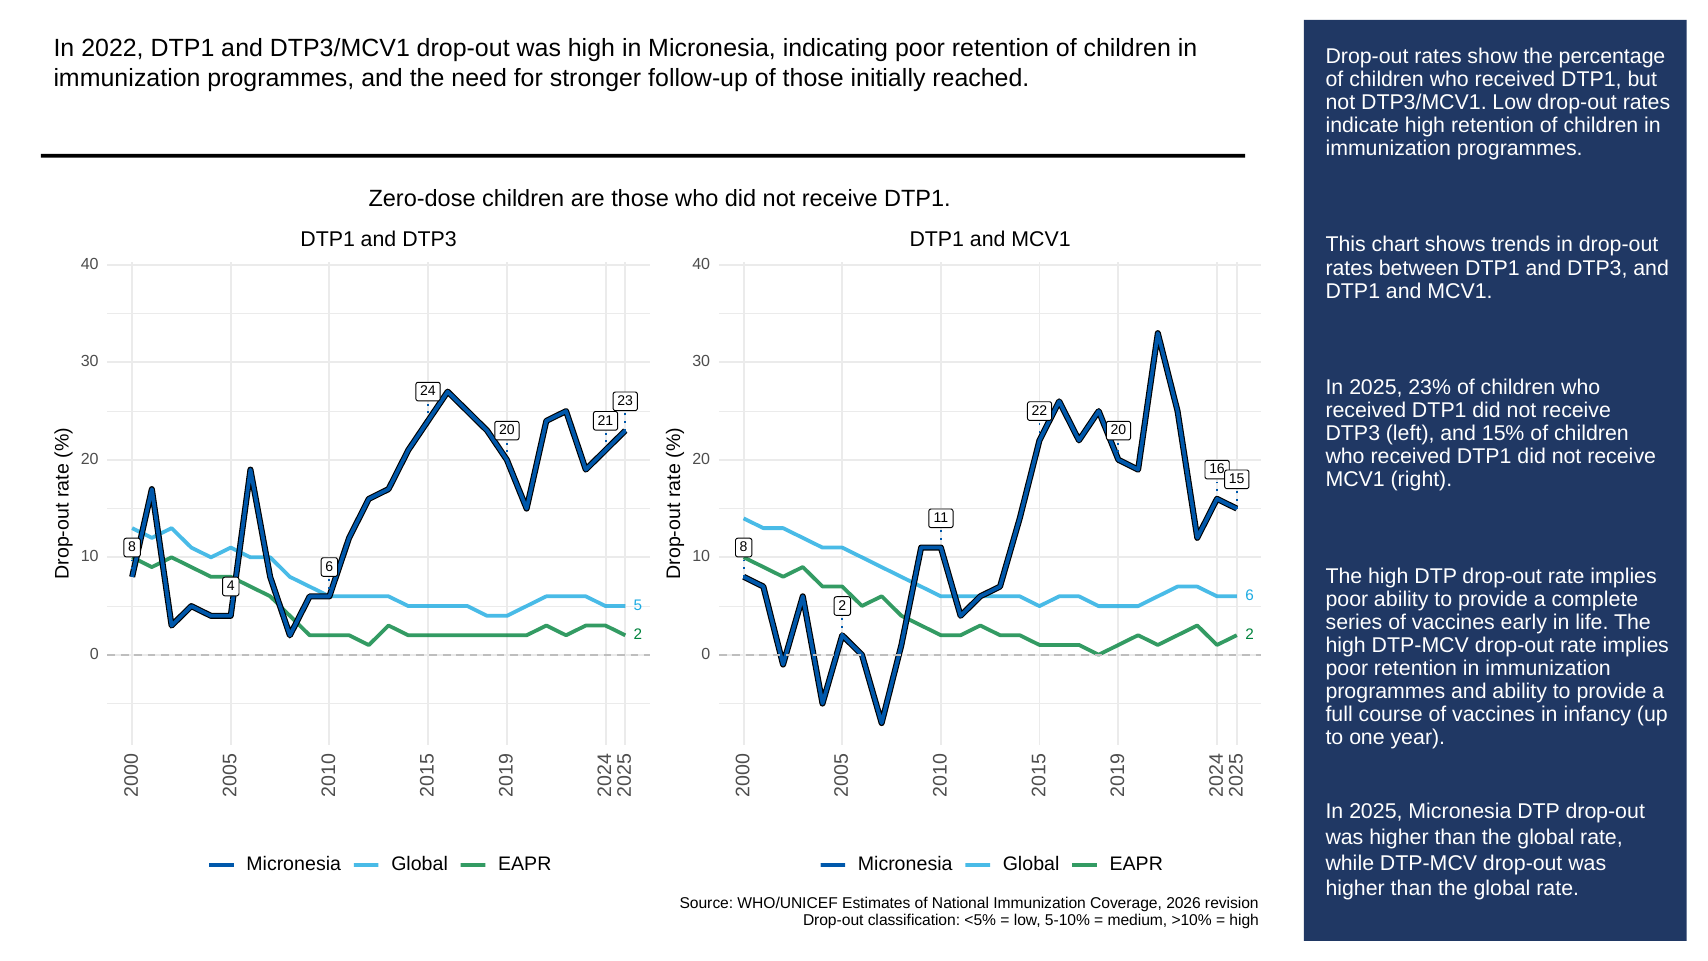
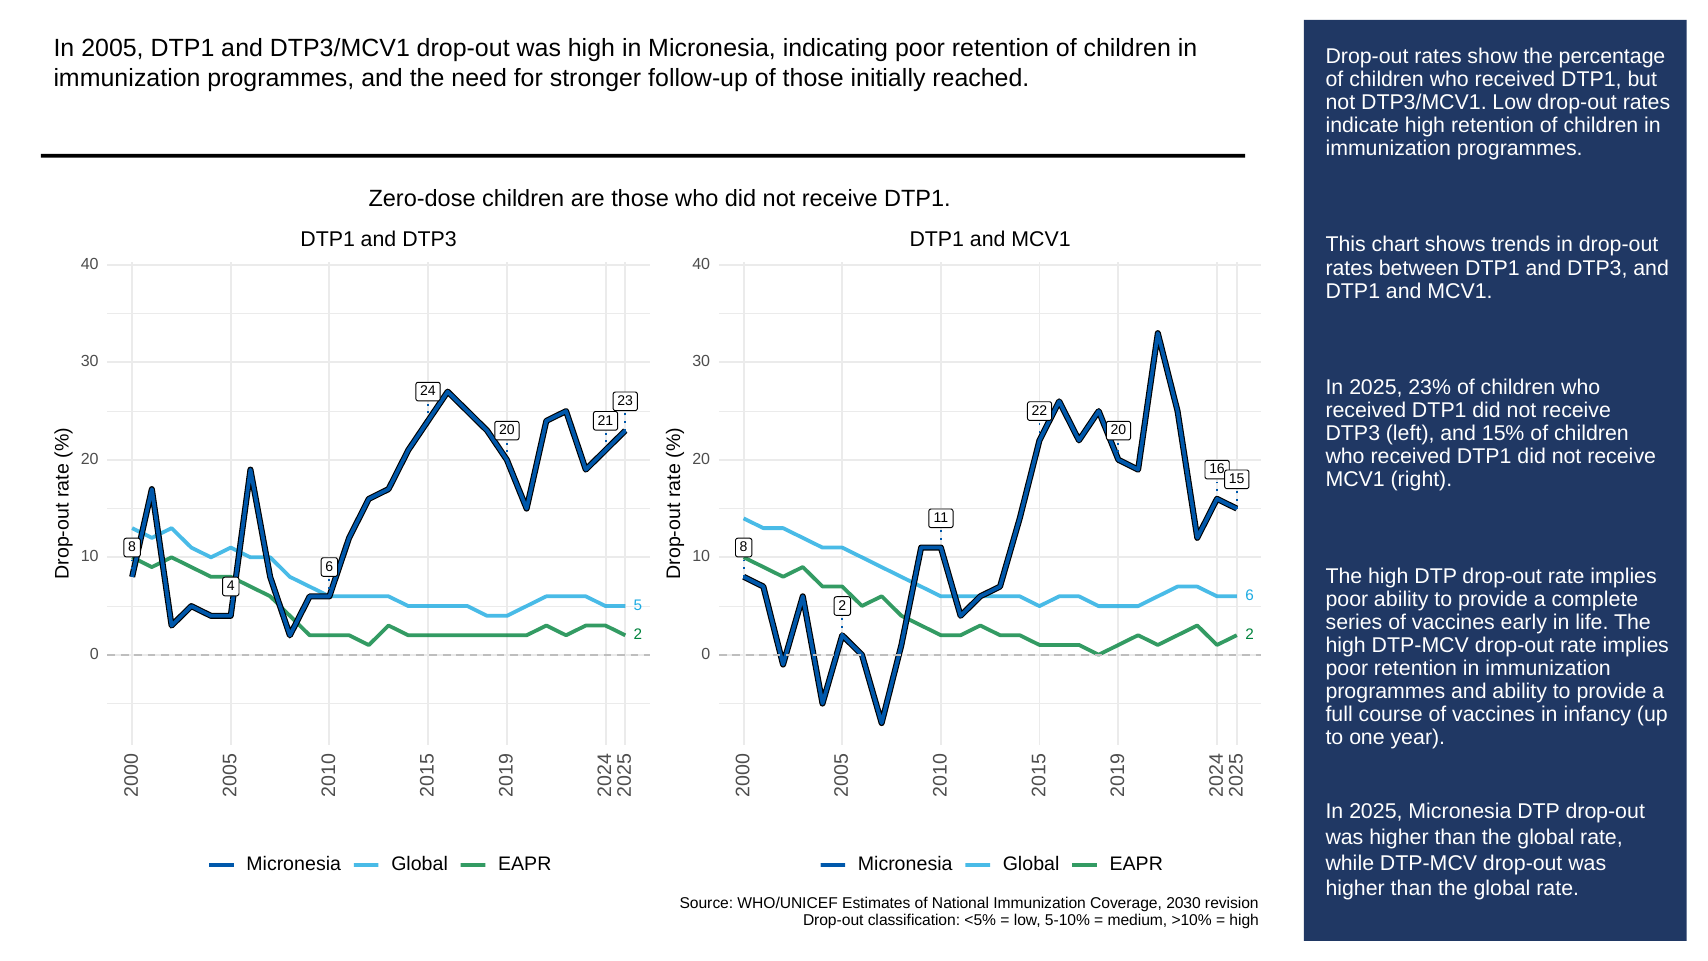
2022: 2022 -> 2005 (112, 49)
2026: 2026 -> 2030 (1184, 903)
